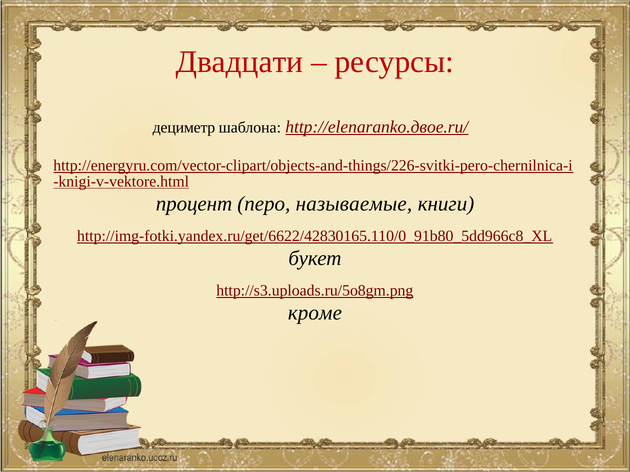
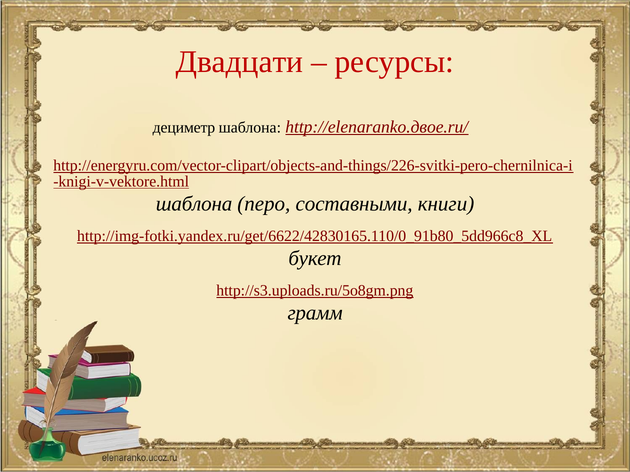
процент: процент -> шаблона (194, 204)
называемые: называемые -> составными (354, 204)
кроме: кроме -> грамм (315, 313)
